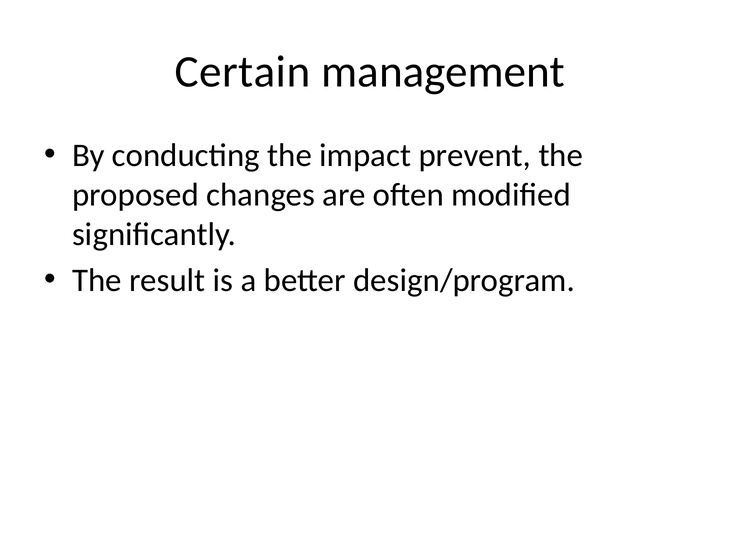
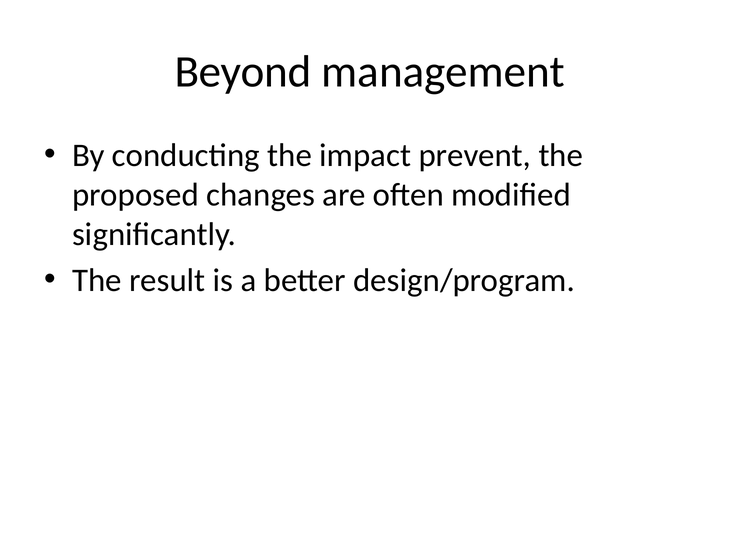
Certain: Certain -> Beyond (243, 72)
